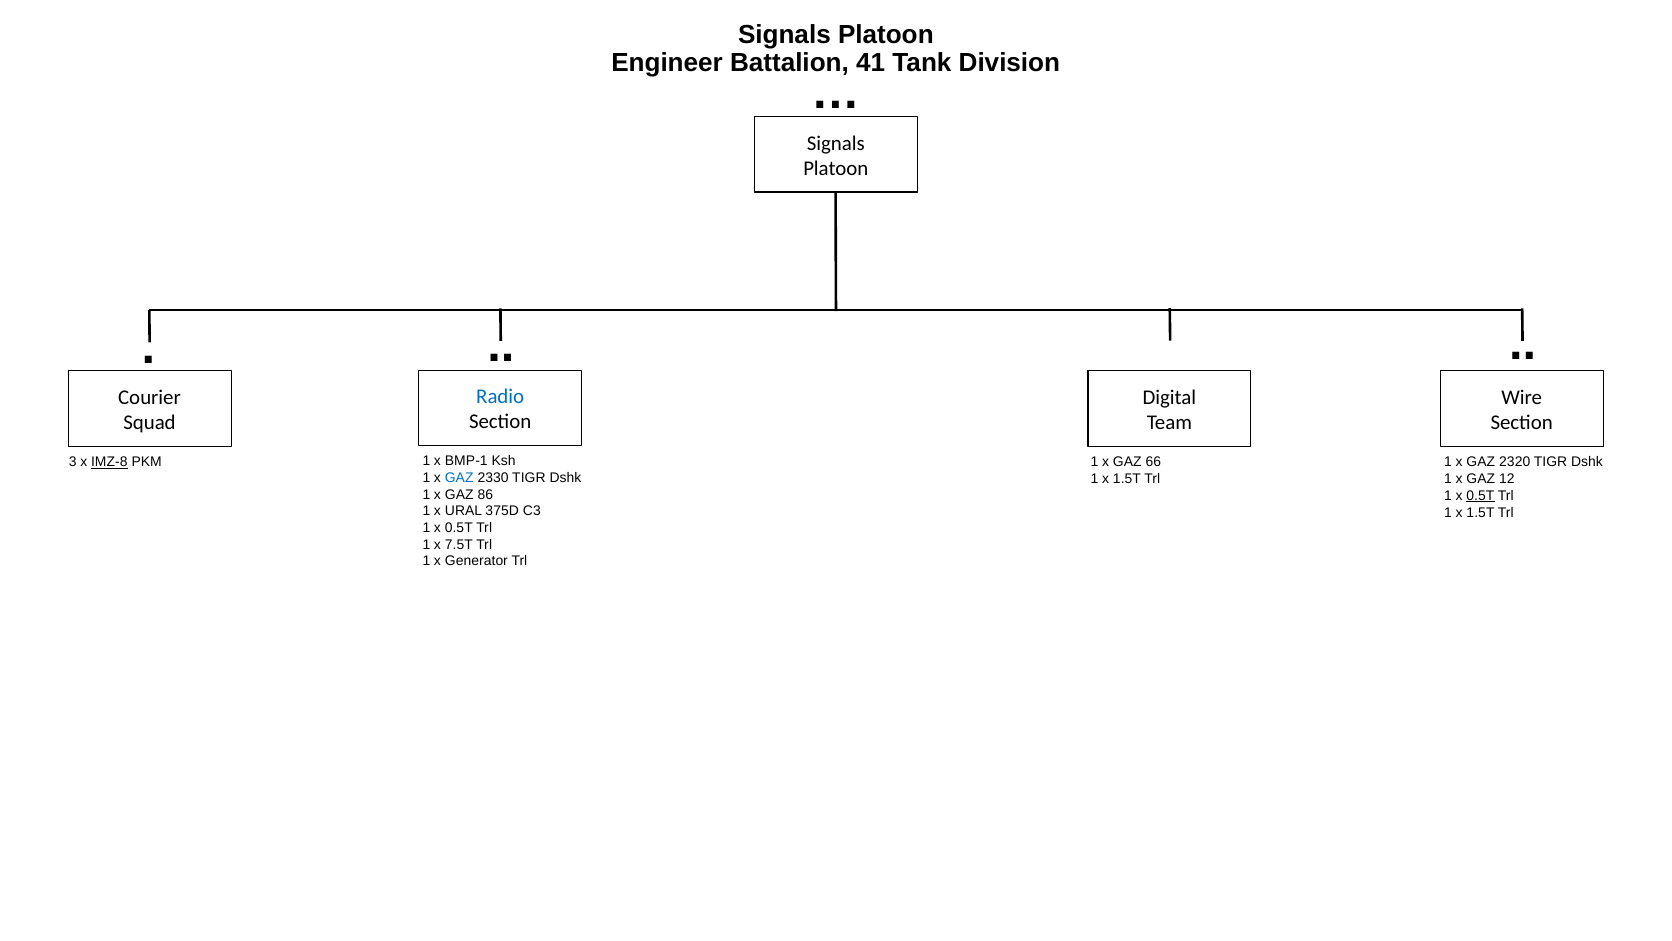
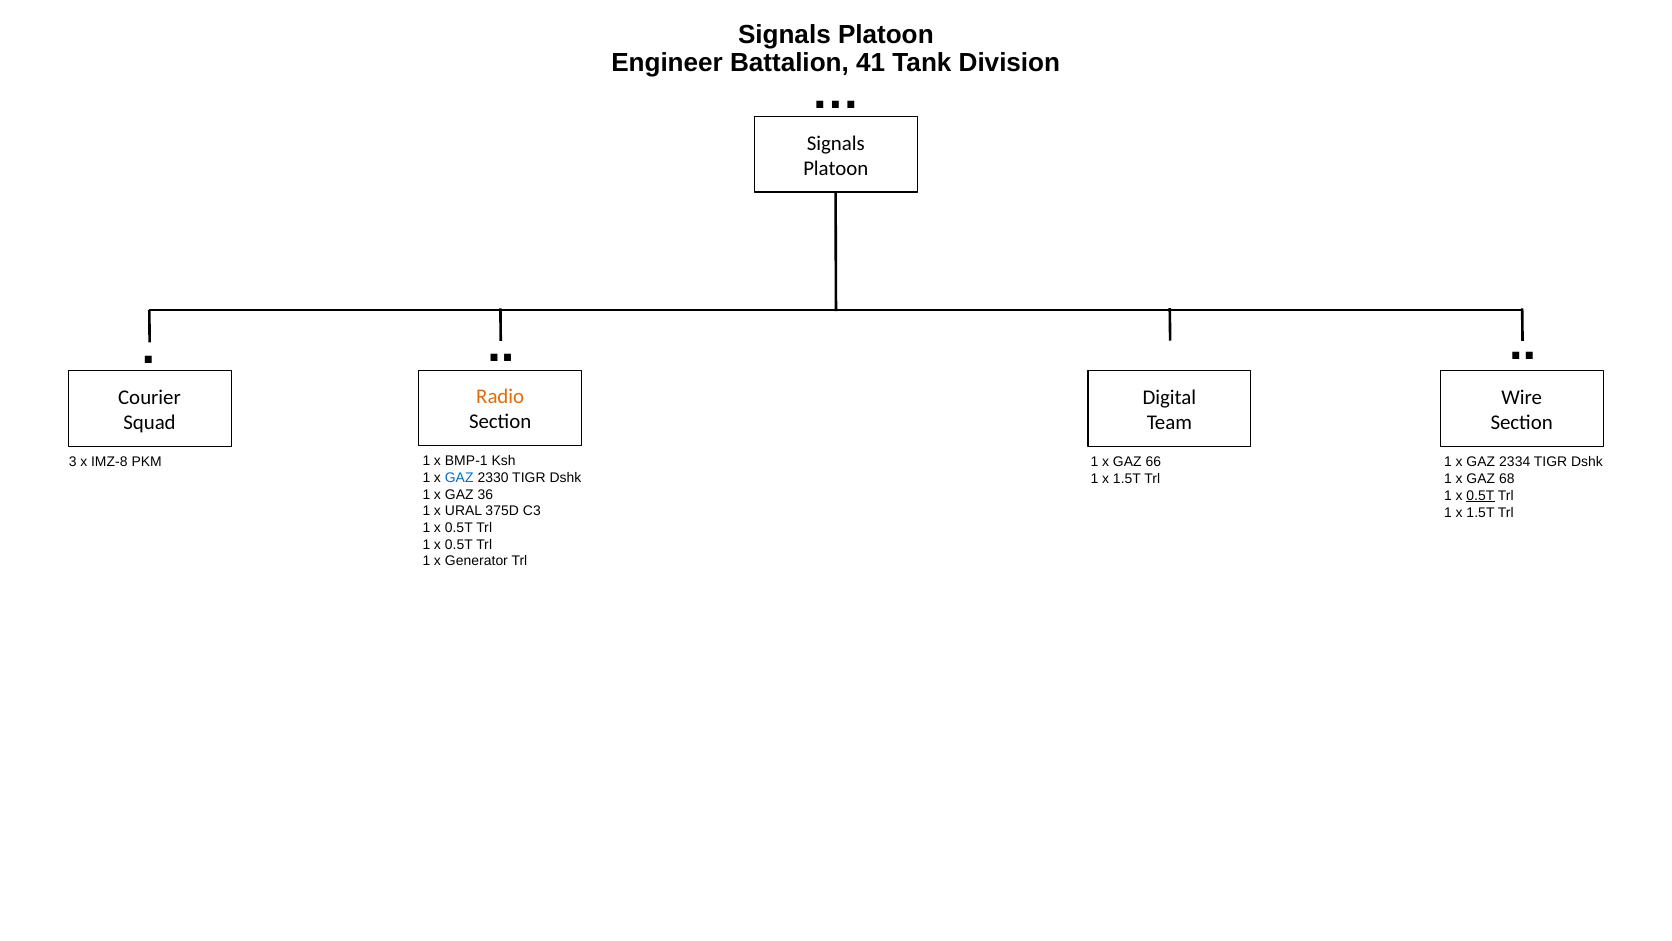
Radio colour: blue -> orange (500, 397)
IMZ-8 underline: present -> none (109, 462)
2320: 2320 -> 2334 (1515, 462)
12: 12 -> 68 (1507, 479)
86: 86 -> 36 (485, 494)
7.5T: 7.5T -> 0.5T (459, 544)
